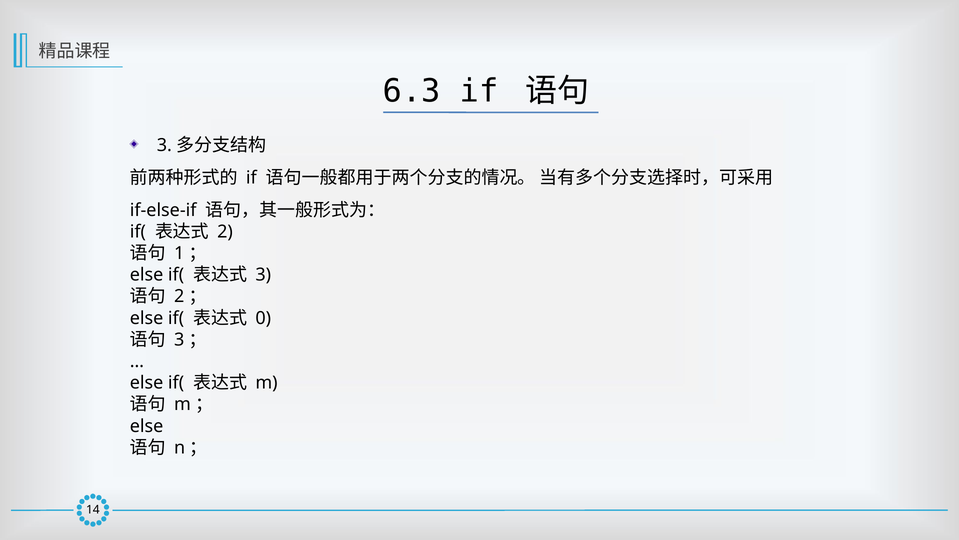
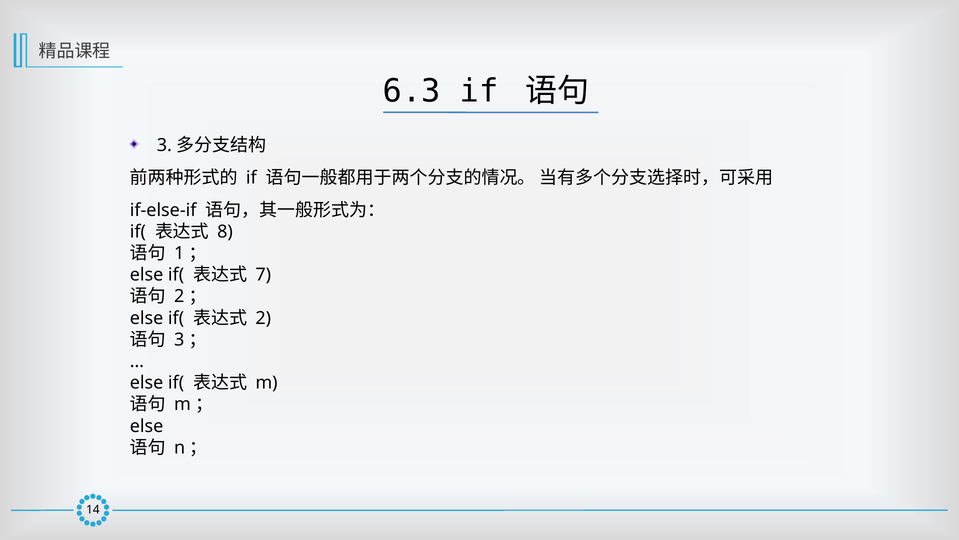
2: 2 -> 8 (225, 232)
3: 3 -> 7 (263, 275)
0: 0 -> 2 (263, 318)
